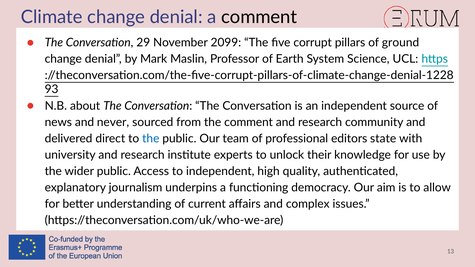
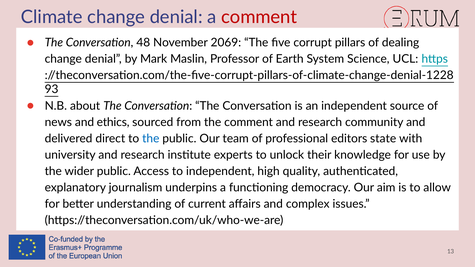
comment colour: black -> red (259, 17)
29: 29 -> 48 (143, 43)
2099: 2099 -> 2069 (226, 43)
ground: ground -> dealing (401, 43)
never: never -> ethics (113, 122)
